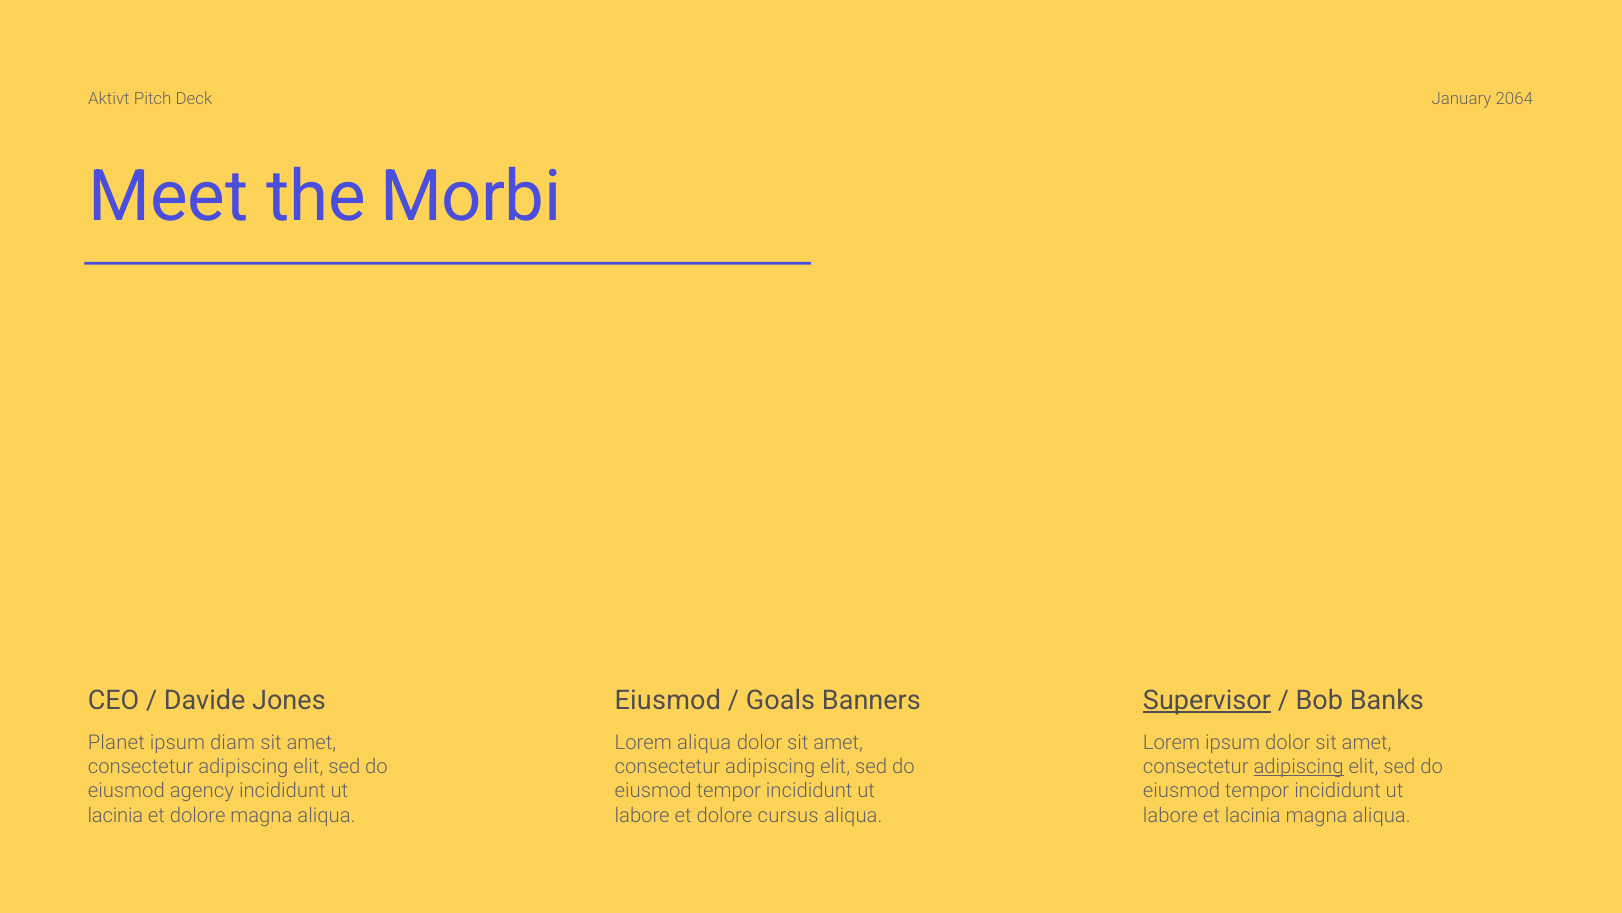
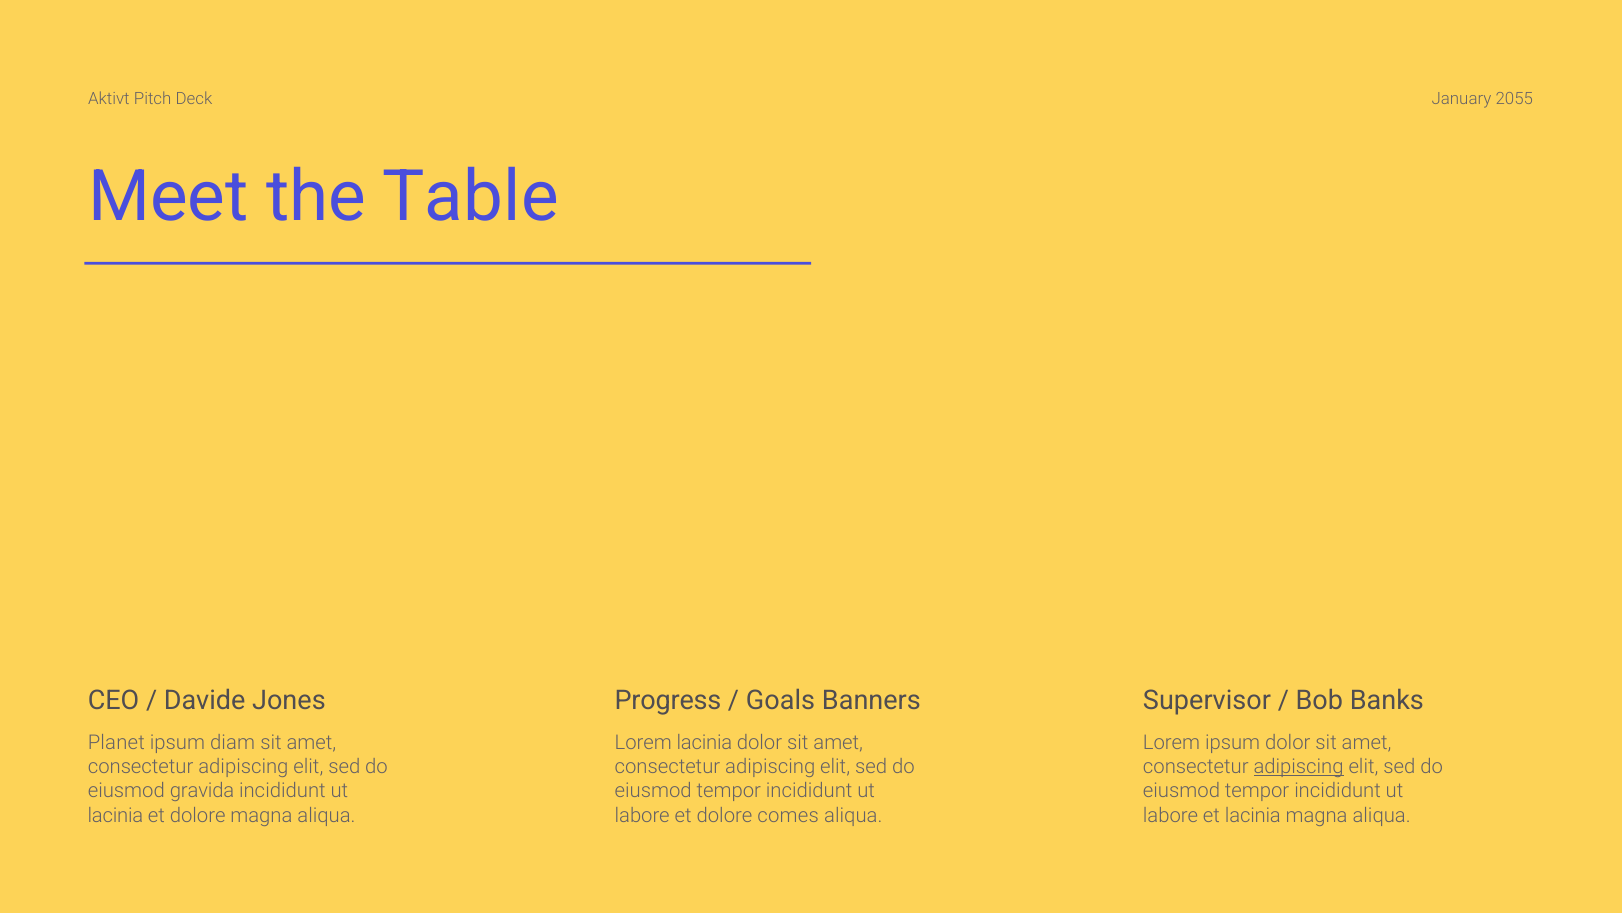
2064: 2064 -> 2055 (1514, 99)
Morbi: Morbi -> Table (470, 197)
Eiusmod: Eiusmod -> Progress (668, 700)
Supervisor underline: present -> none (1207, 700)
Lorem aliqua: aliqua -> lacinia (704, 742)
agency: agency -> gravida (202, 790)
cursus: cursus -> comes (788, 815)
